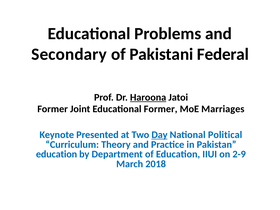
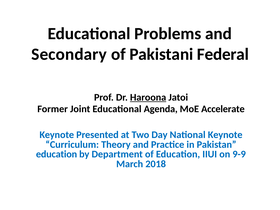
Educational Former: Former -> Agenda (161, 109)
Marriages: Marriages -> Accelerate (223, 109)
Day underline: present -> none (159, 135)
National Political: Political -> Keynote (225, 135)
2-9: 2-9 -> 9-9 (239, 154)
